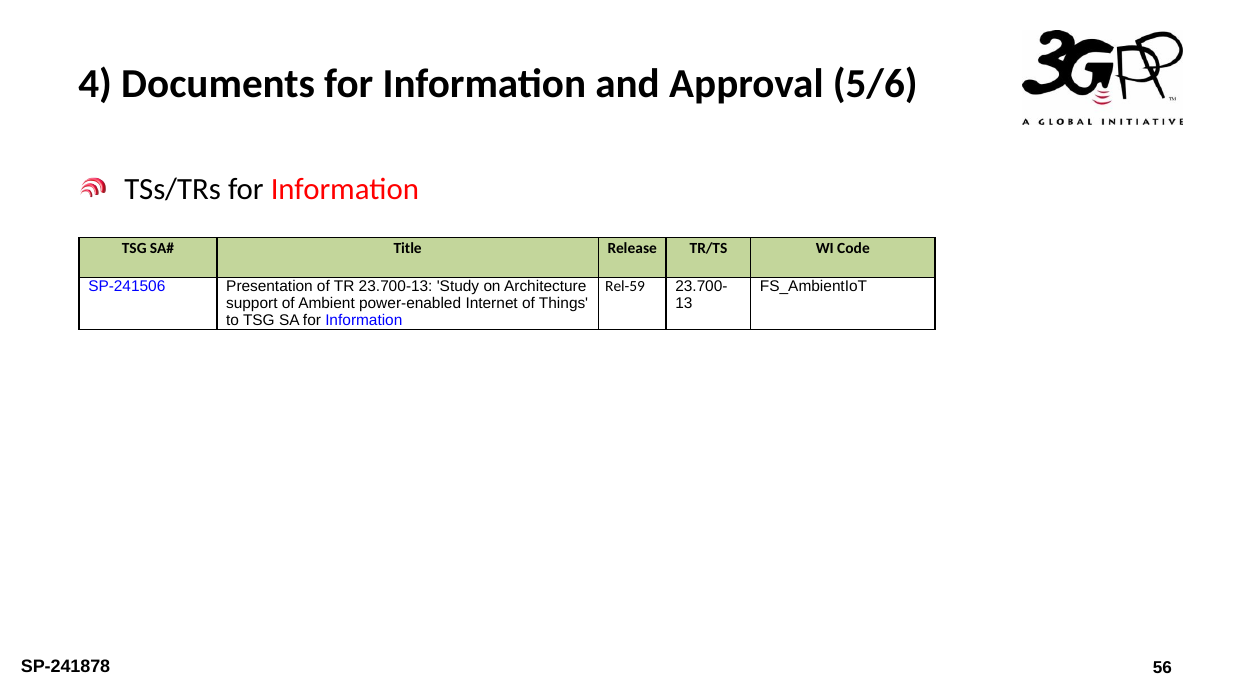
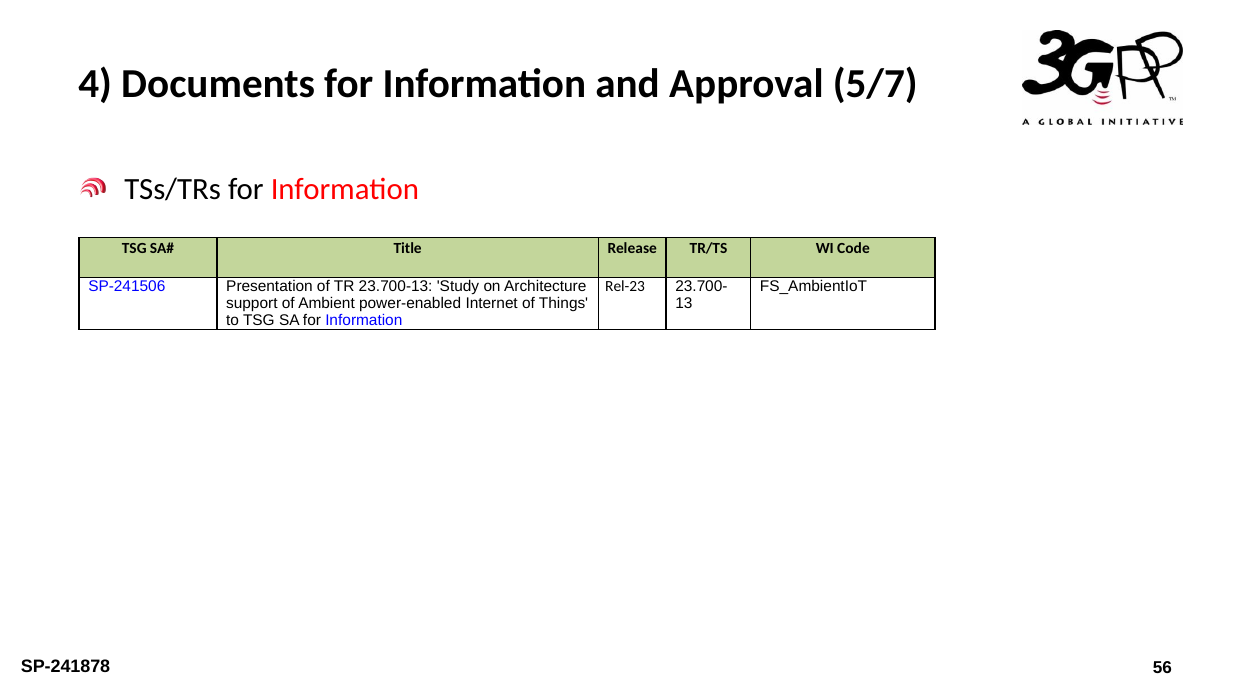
5/6: 5/6 -> 5/7 (875, 84)
Rel-59: Rel-59 -> Rel-23 (625, 287)
